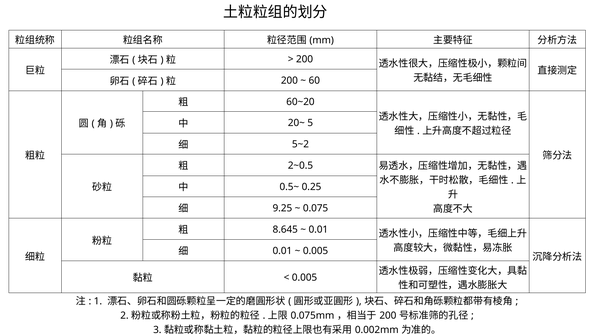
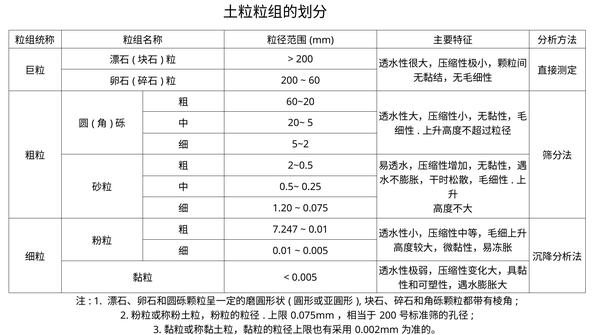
9.25: 9.25 -> 1.20 (282, 208)
8.645: 8.645 -> 7.247 (285, 229)
